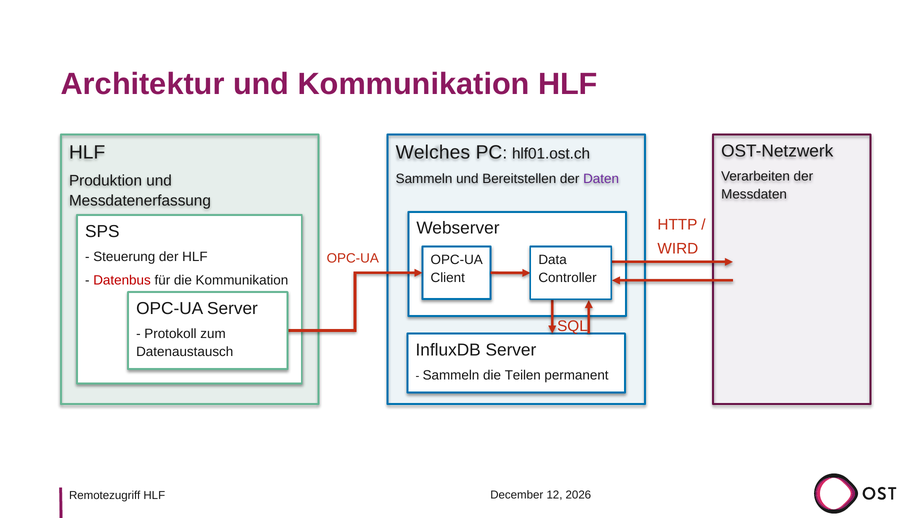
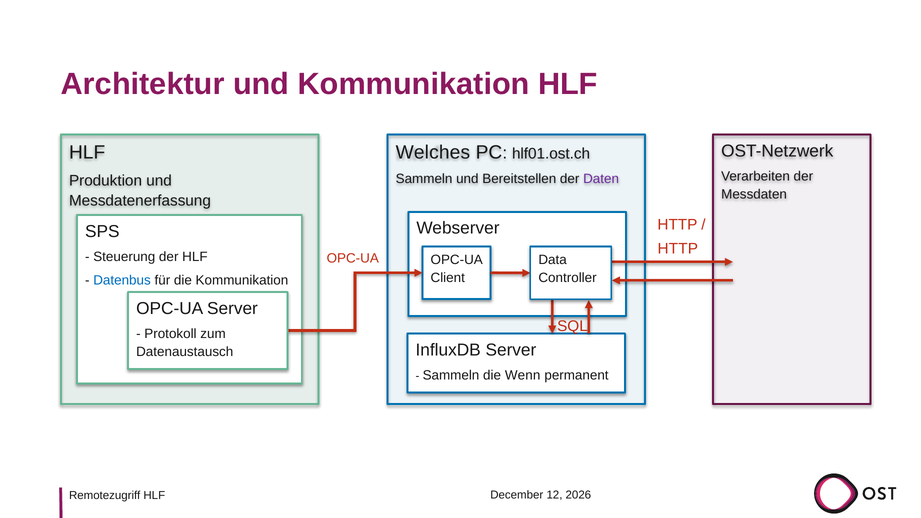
WIRD: WIRD -> HTTP (678, 249)
Datenbus colour: red -> blue (122, 280)
Teilen: Teilen -> Wenn (523, 375)
